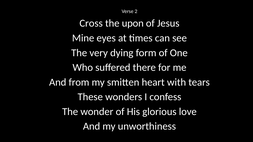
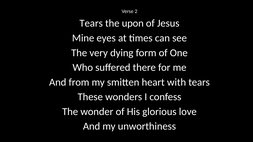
Cross: Cross -> Tears (91, 23)
